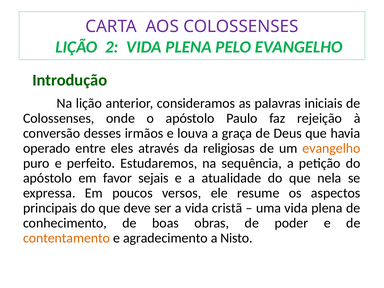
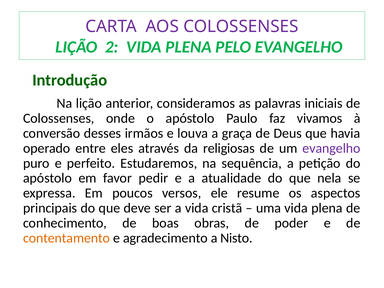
rejeição: rejeição -> vivamos (320, 118)
evangelho colour: orange -> purple (331, 148)
sejais: sejais -> pedir (153, 178)
